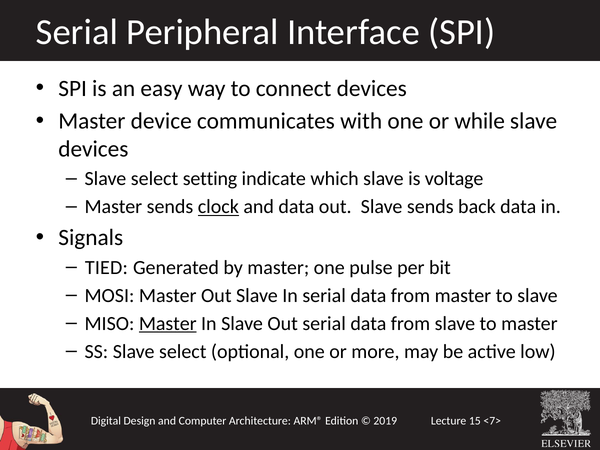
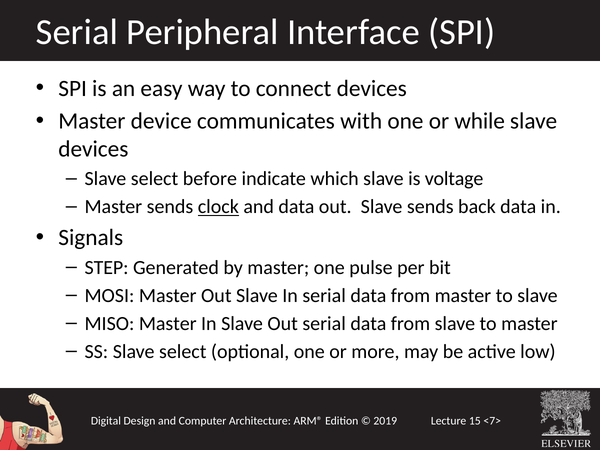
setting: setting -> before (210, 179)
TIED: TIED -> STEP (107, 267)
Master underline: present -> none (168, 323)
